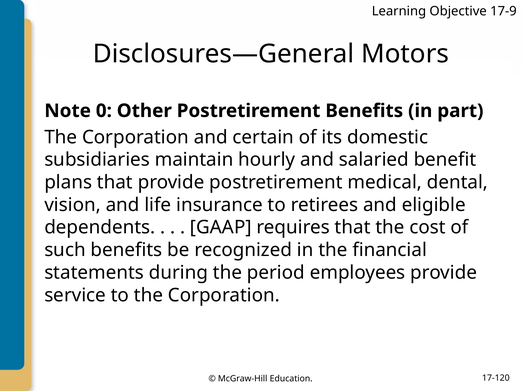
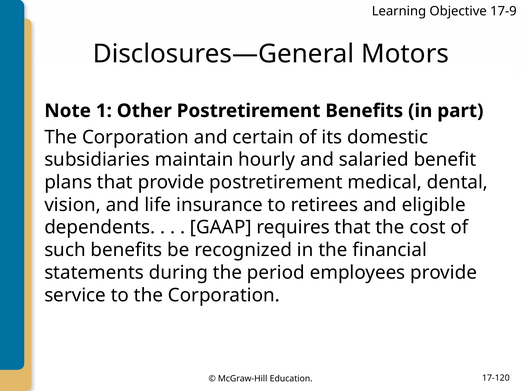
0: 0 -> 1 (104, 111)
